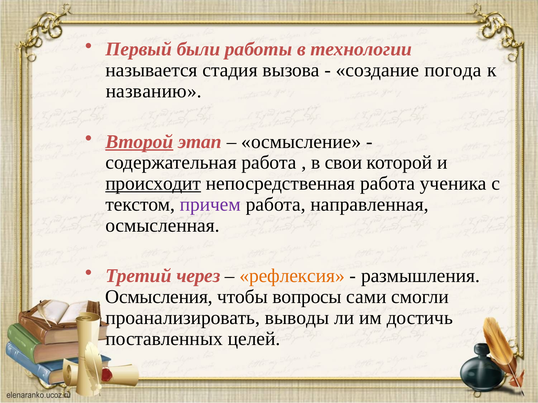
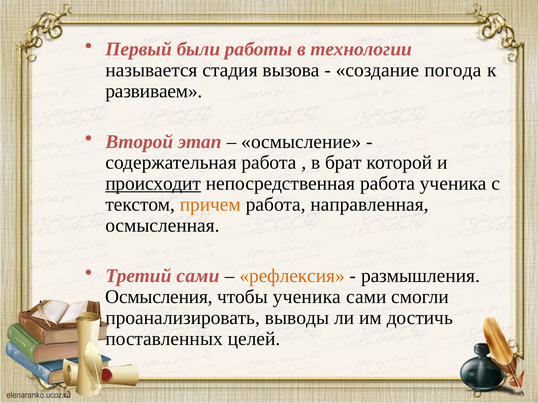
названию: названию -> развиваем (154, 91)
Второй underline: present -> none (139, 142)
свои: свои -> брат (343, 163)
причем colour: purple -> orange (210, 205)
Третий через: через -> сами (198, 276)
чтобы вопросы: вопросы -> ученика (307, 297)
